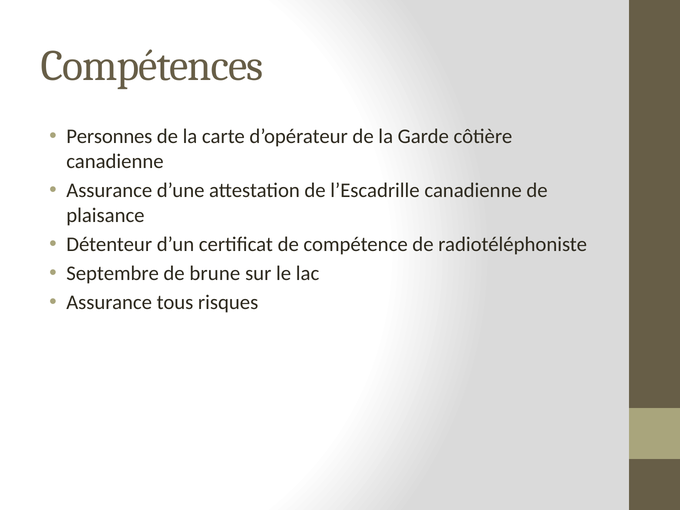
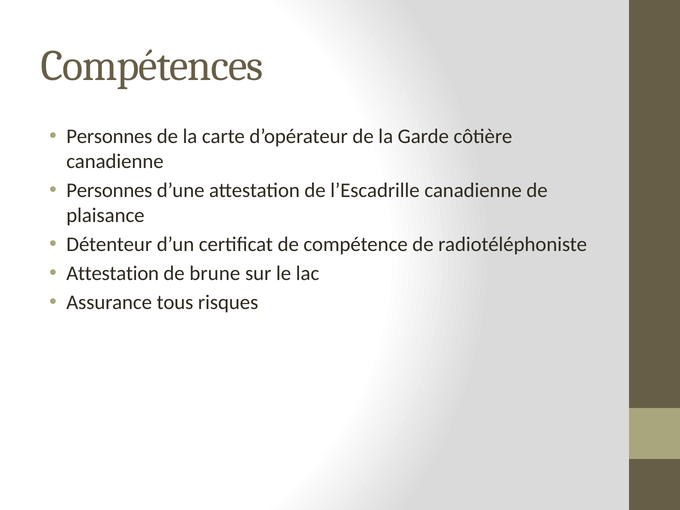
Assurance: Assurance -> Personnes (109, 190)
Septembre: Septembre -> Attestation (113, 273)
